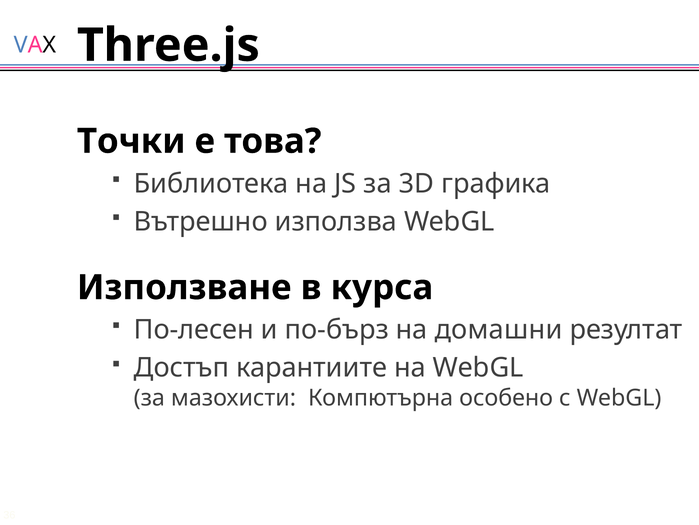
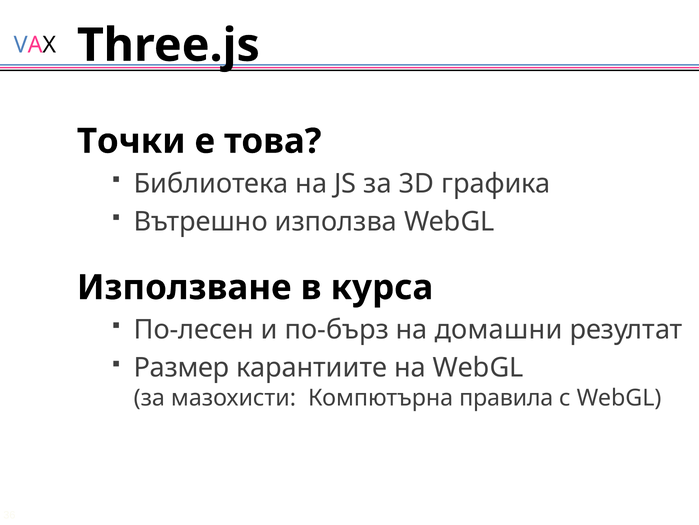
Достъп: Достъп -> Размер (182, 367)
особено: особено -> правила (506, 397)
